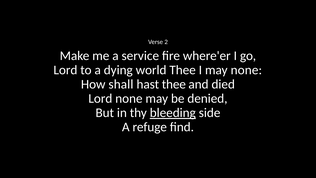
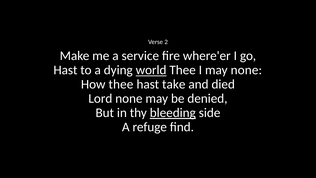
Lord: Lord -> Hast (65, 70)
world underline: none -> present (151, 70)
How shall: shall -> thee (121, 84)
hast thee: thee -> take (174, 84)
